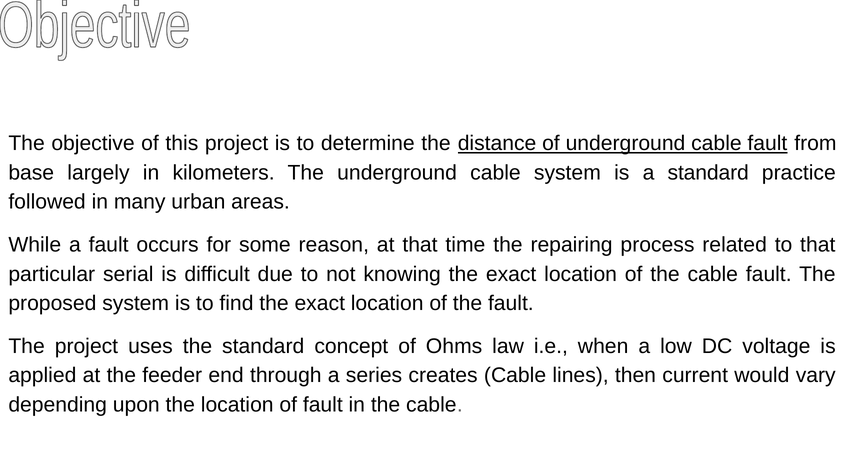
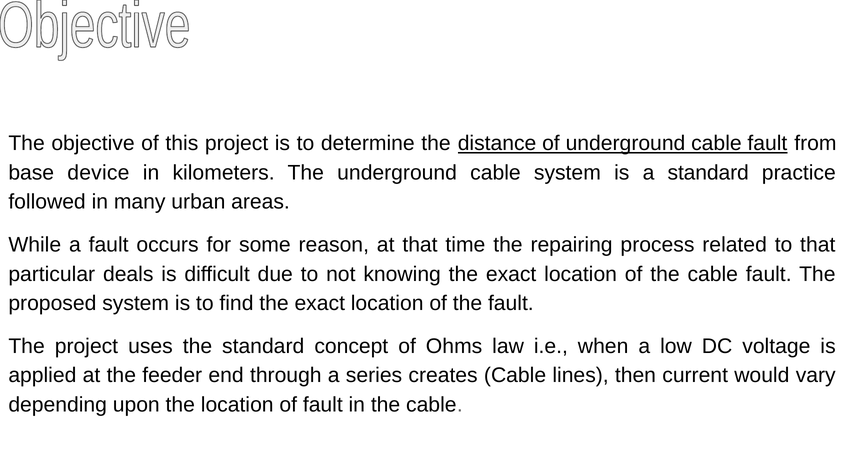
largely: largely -> device (98, 173)
serial: serial -> deals (128, 274)
